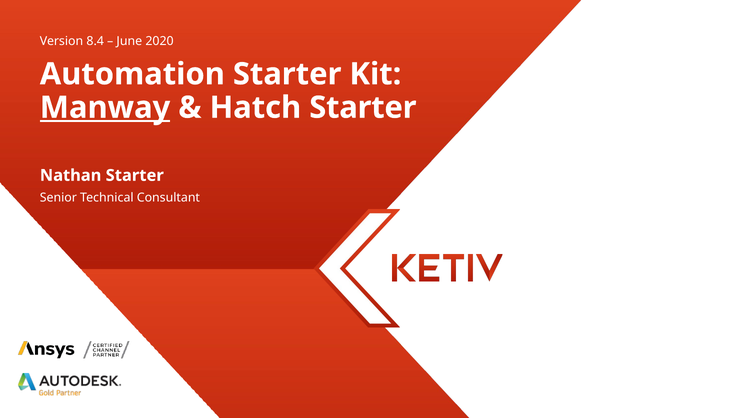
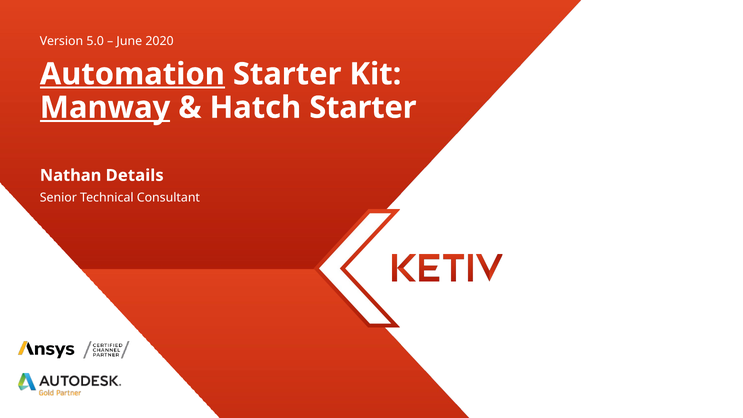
8.4: 8.4 -> 5.0 (95, 41)
Automation underline: none -> present (132, 74)
Nathan Starter: Starter -> Details (135, 175)
